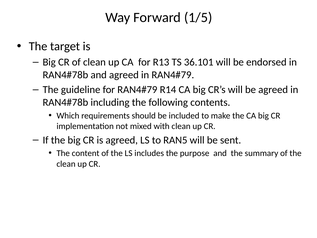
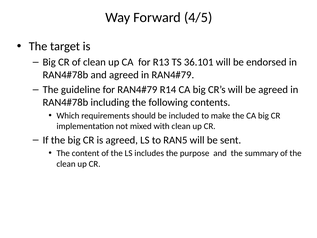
1/5: 1/5 -> 4/5 (198, 18)
